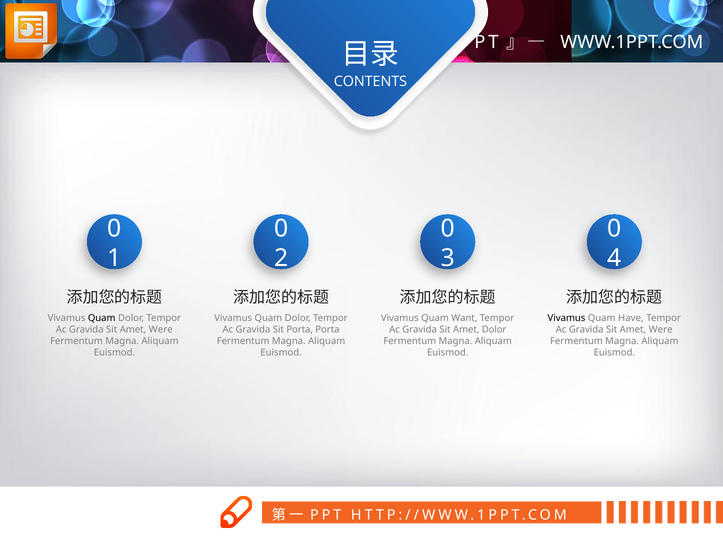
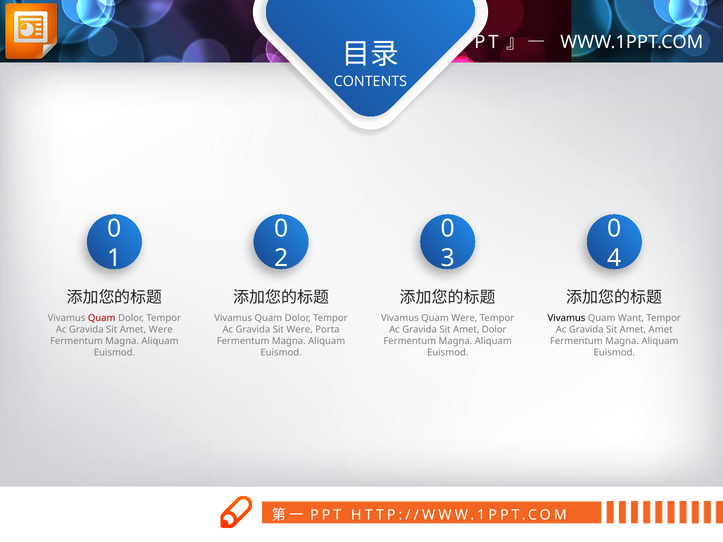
Quam colour: black -> red (102, 318)
Quam Want: Want -> Were (464, 318)
Have: Have -> Want (631, 318)
Sit Porta: Porta -> Were (300, 330)
Were: Were -> Amet (661, 330)
